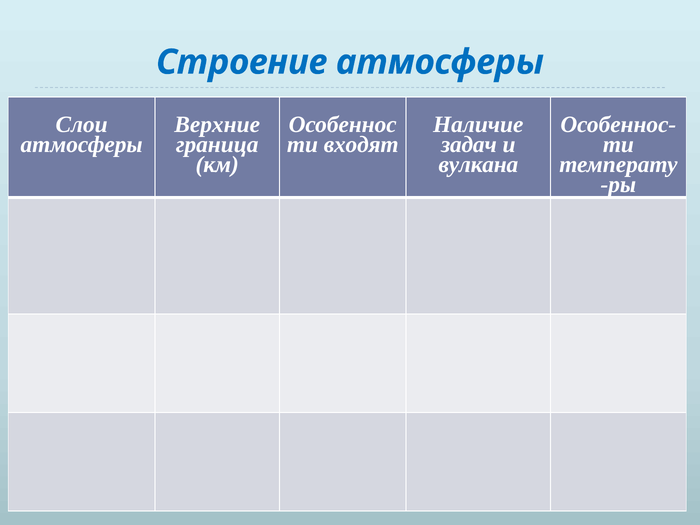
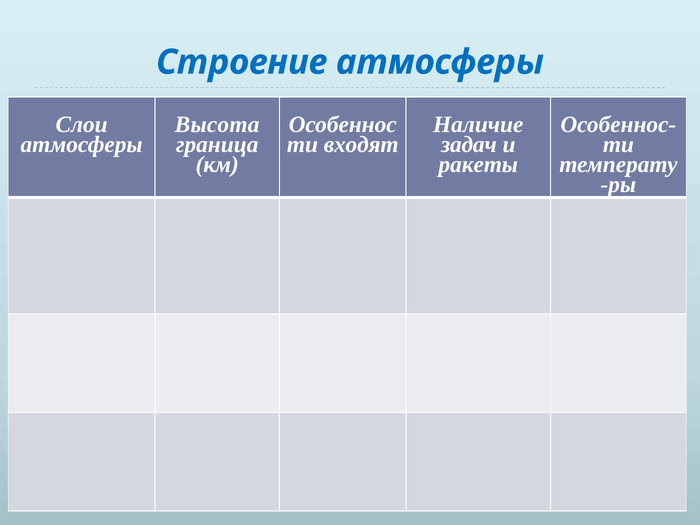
Верхние: Верхние -> Высота (217, 125)
вулкана: вулкана -> ракеты (478, 165)
